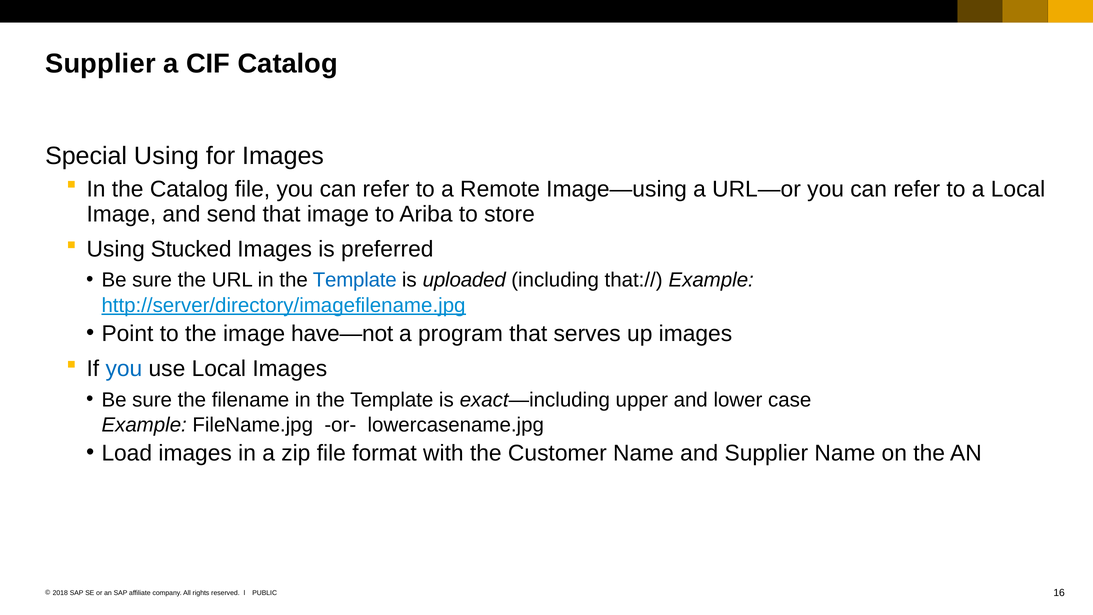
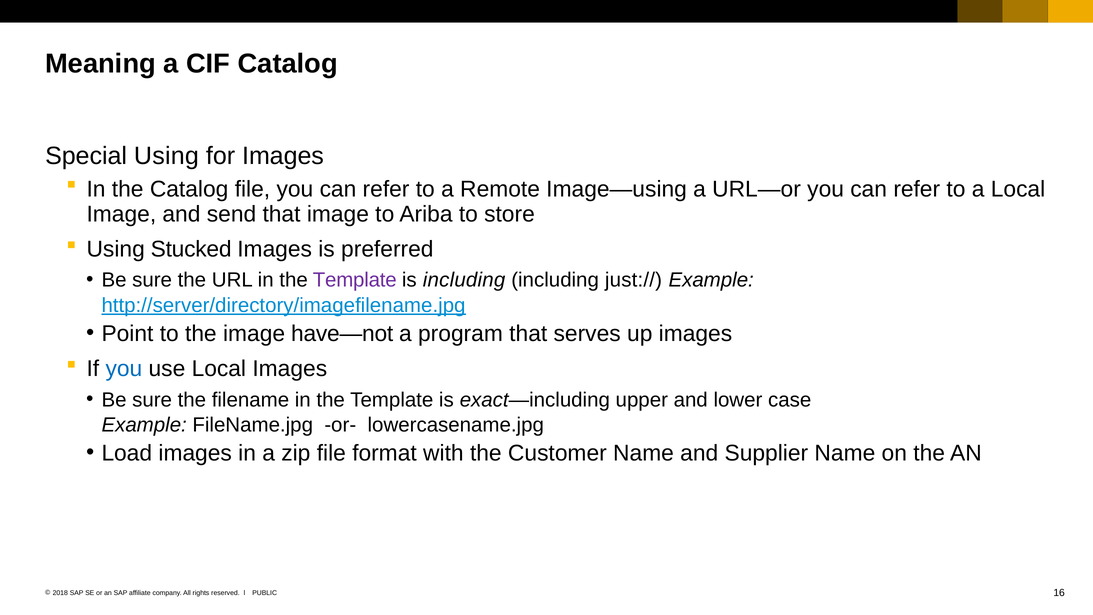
Supplier: Supplier -> Meaning (101, 63)
Template colour: blue -> purple (355, 280)
is uploaded: uploaded -> including (464, 280)
that://: that:// -> just:// (633, 280)
